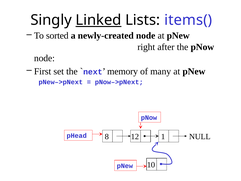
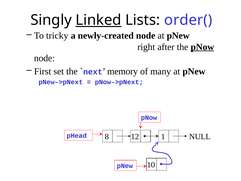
items(: items( -> order( (188, 20)
sorted: sorted -> tricky (57, 36)
pNow underline: none -> present (202, 47)
